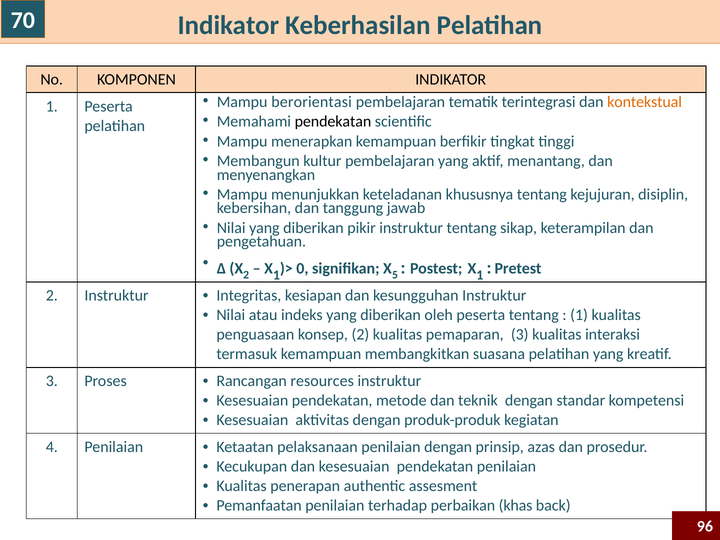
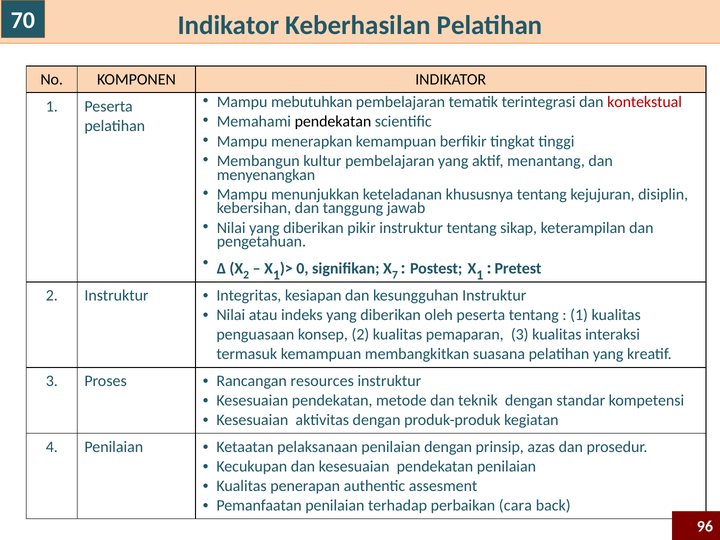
berorientasi: berorientasi -> mebutuhkan (312, 102)
kontekstual colour: orange -> red (645, 102)
5: 5 -> 7 (395, 275)
khas: khas -> cara (515, 506)
